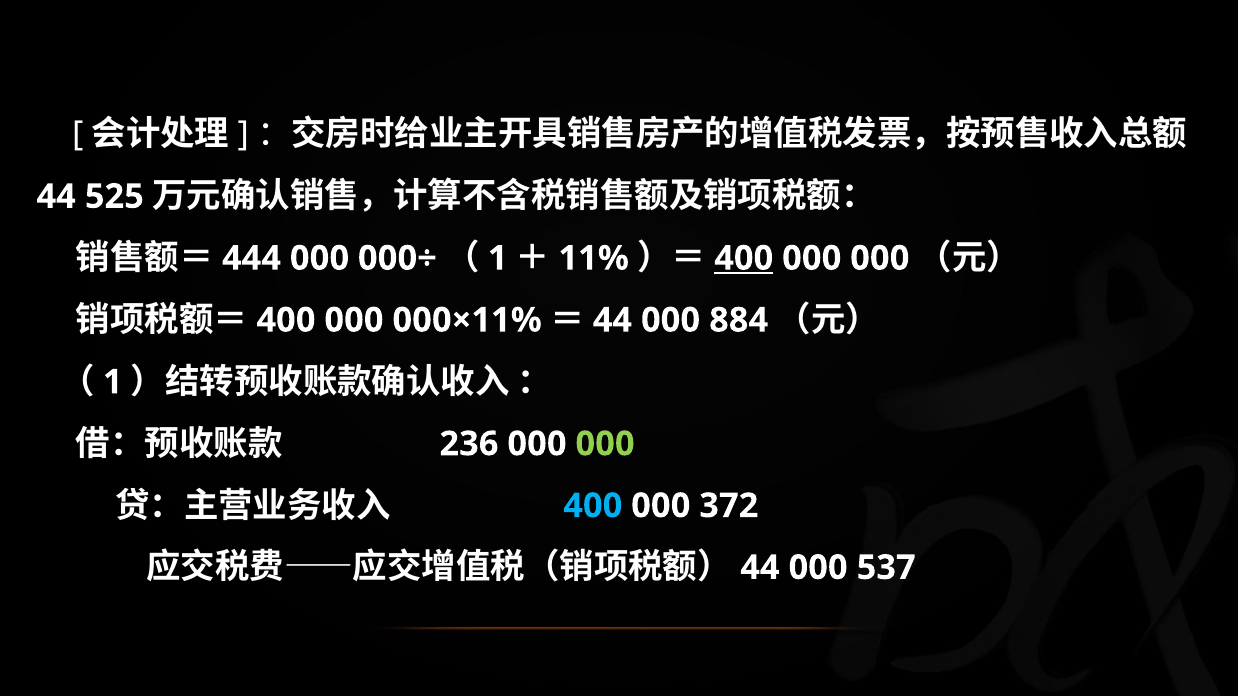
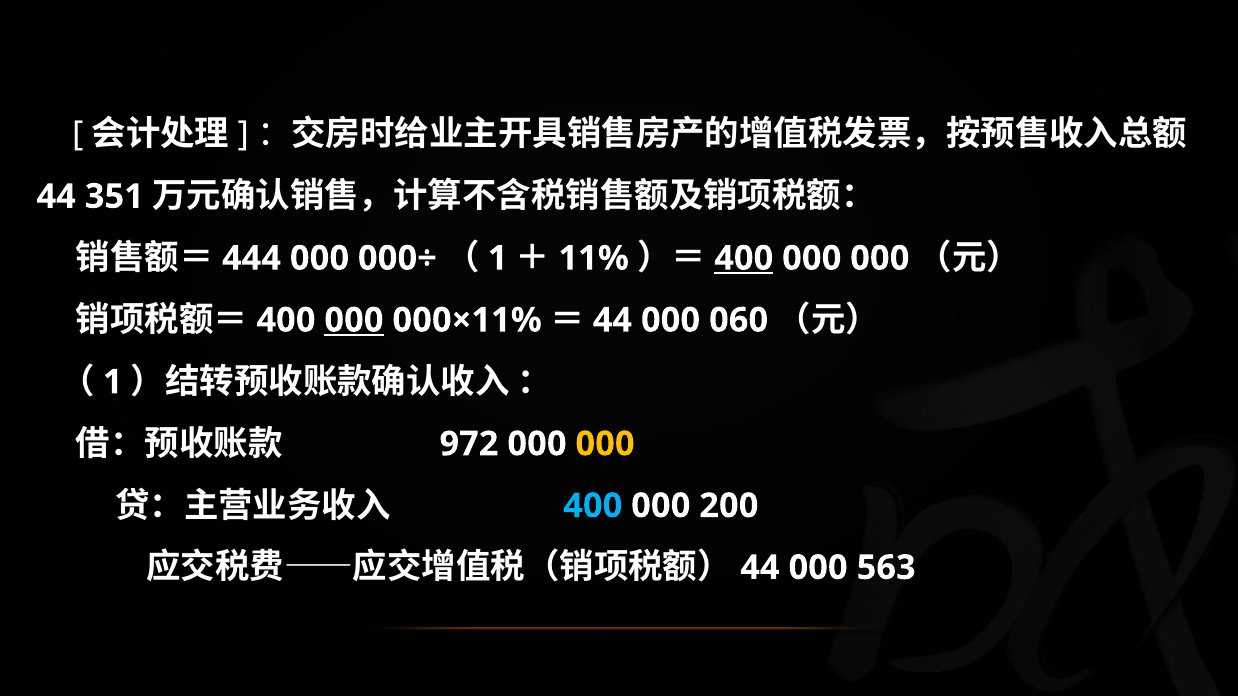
525: 525 -> 351 (114, 197)
000 underline: none -> present (354, 320)
884: 884 -> 060 (739, 320)
236: 236 -> 972 (469, 444)
000 colour: light green -> yellow (605, 444)
372: 372 -> 200 (729, 506)
537: 537 -> 563 (886, 568)
